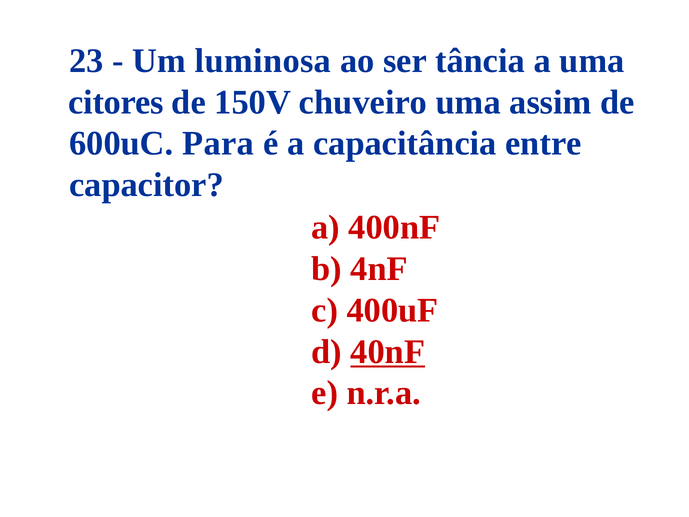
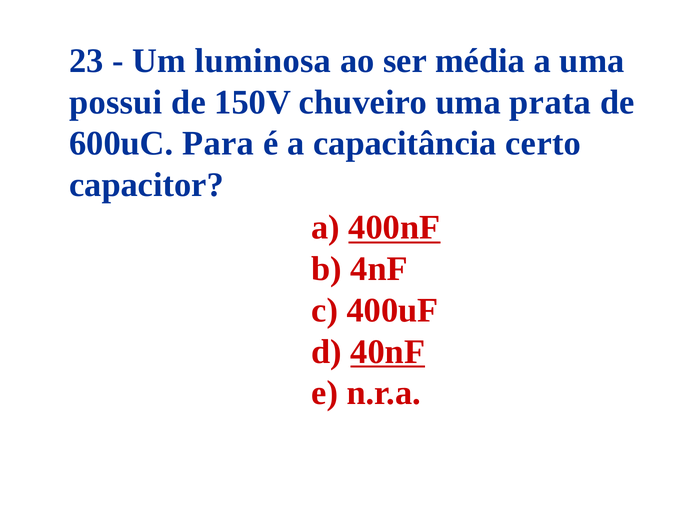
tância: tância -> média (480, 61)
citores: citores -> possui (116, 102)
assim: assim -> prata (550, 102)
entre: entre -> certo (543, 144)
400nF underline: none -> present (394, 227)
